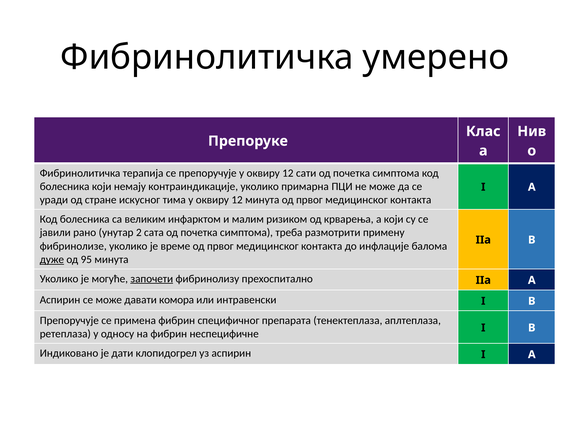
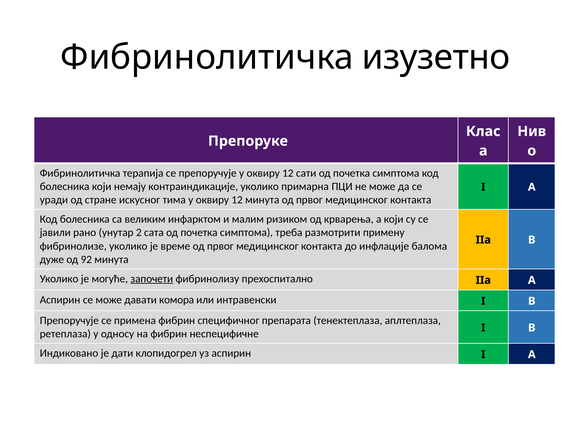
умерено: умерено -> изузетно (436, 57)
дуже underline: present -> none (52, 260)
95: 95 -> 92 (86, 260)
